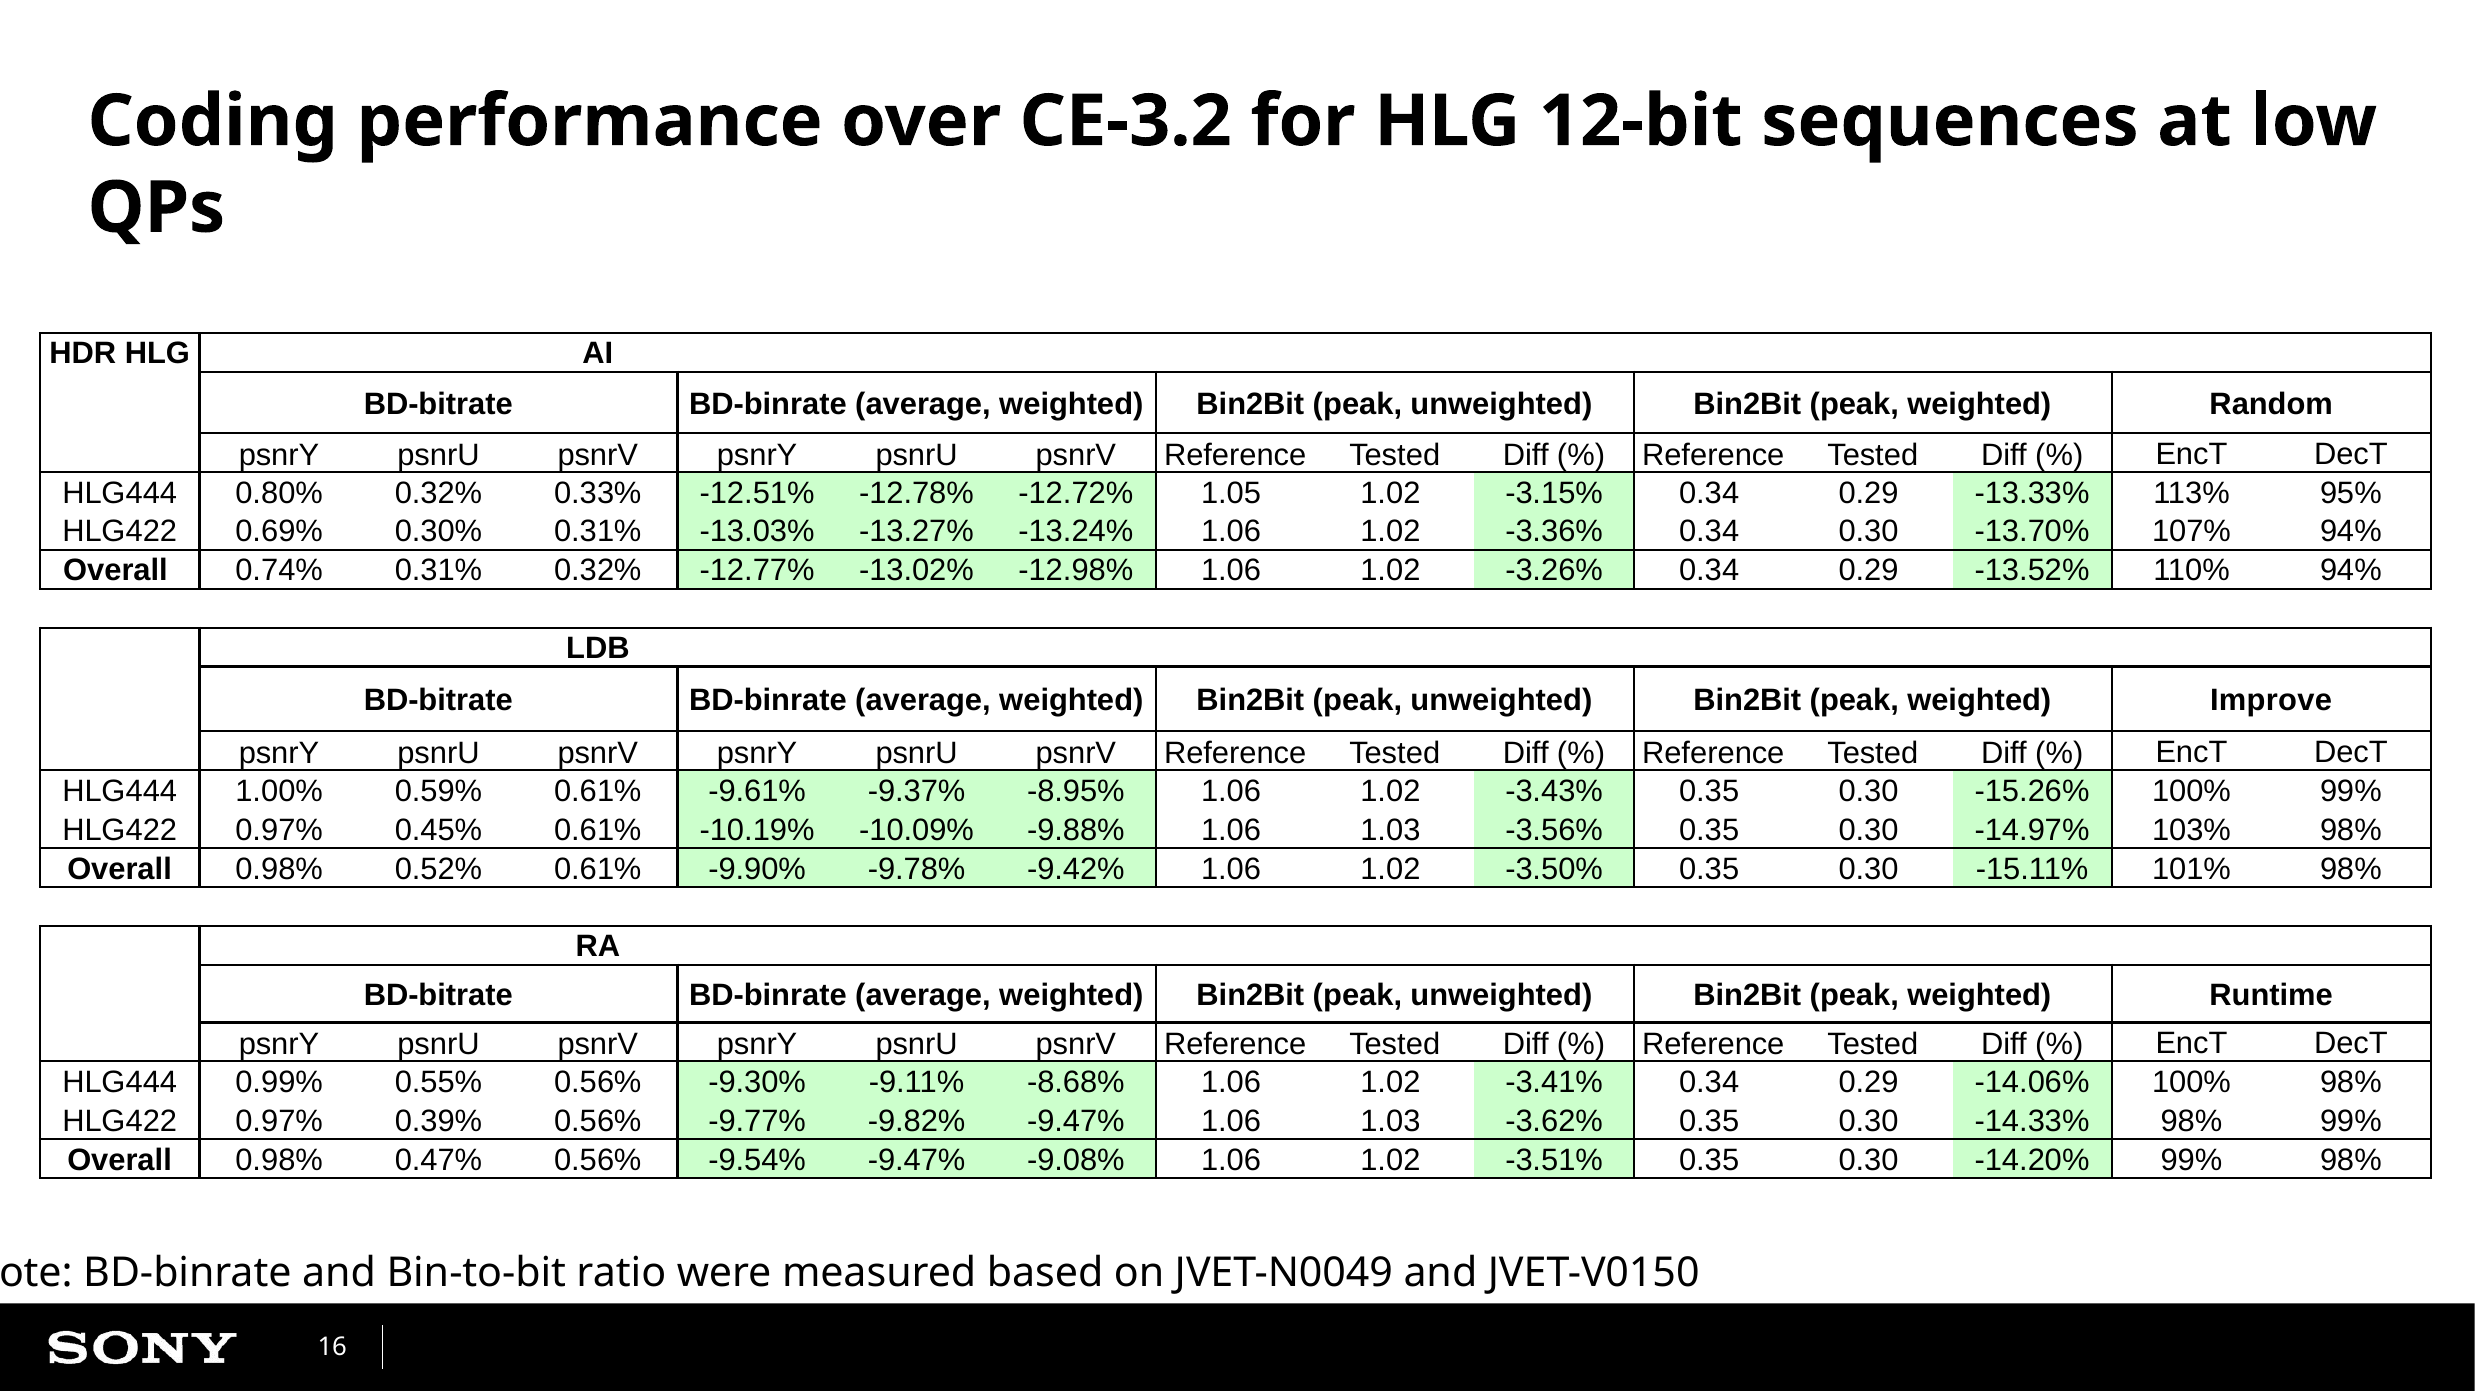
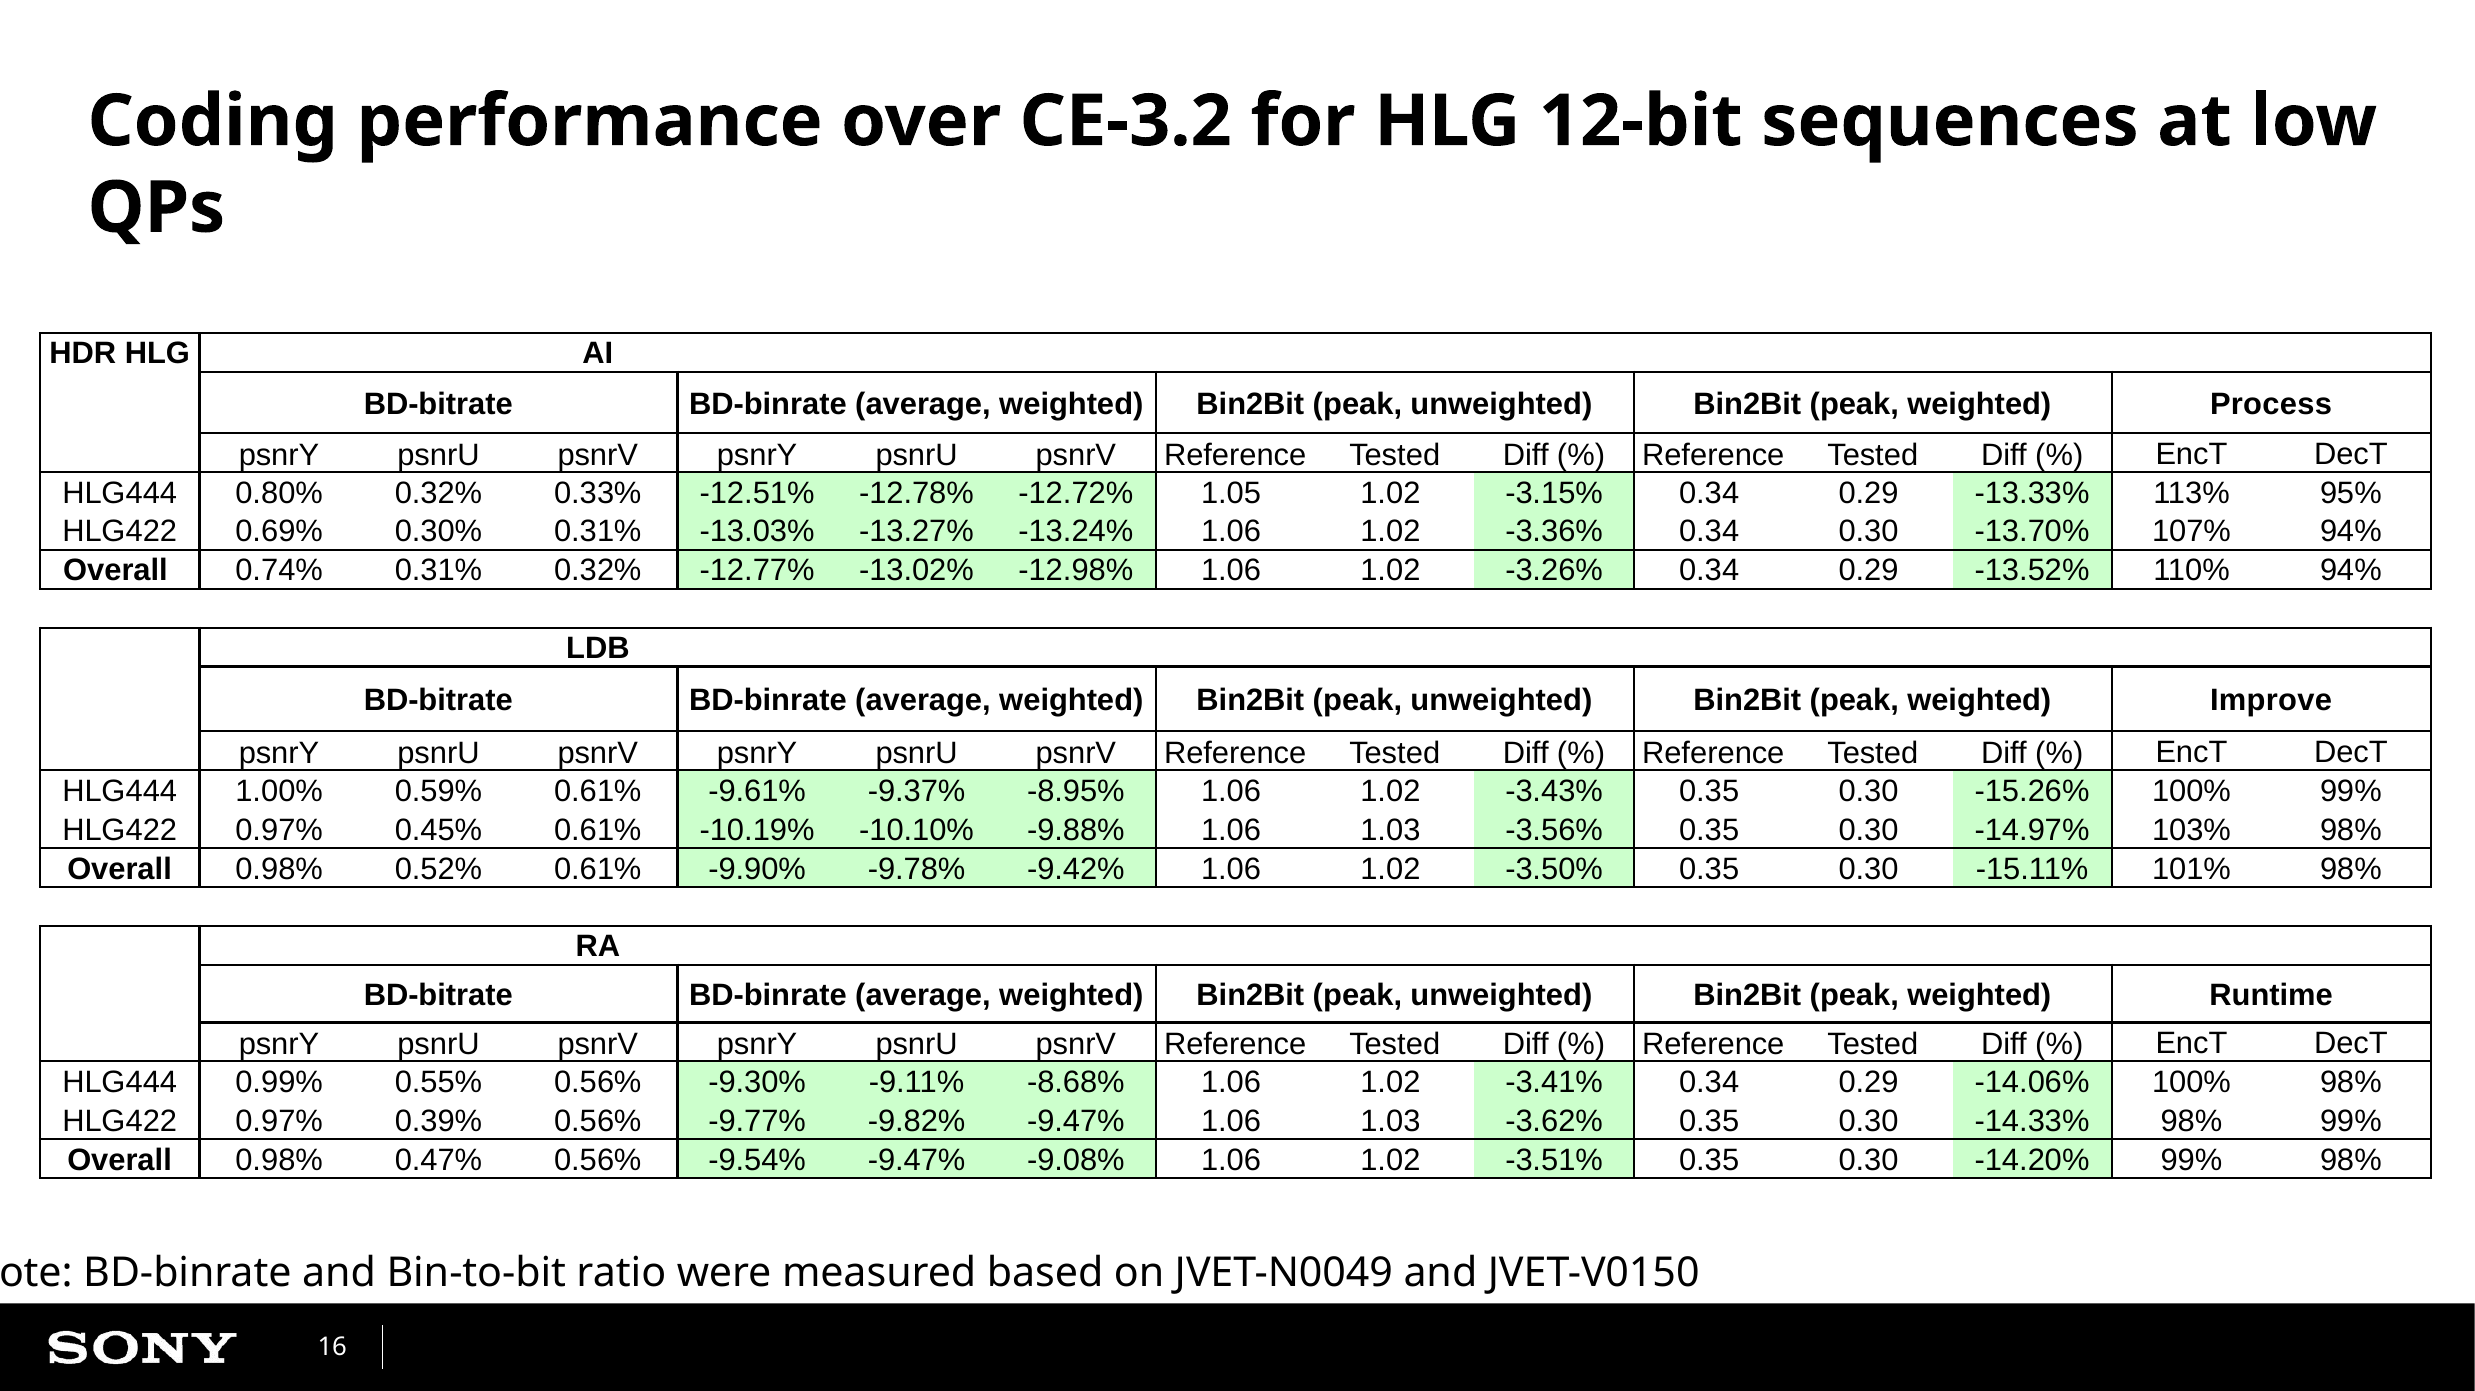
Random: Random -> Process (2271, 404)
-10.09%: -10.09% -> -10.10% (917, 830)
